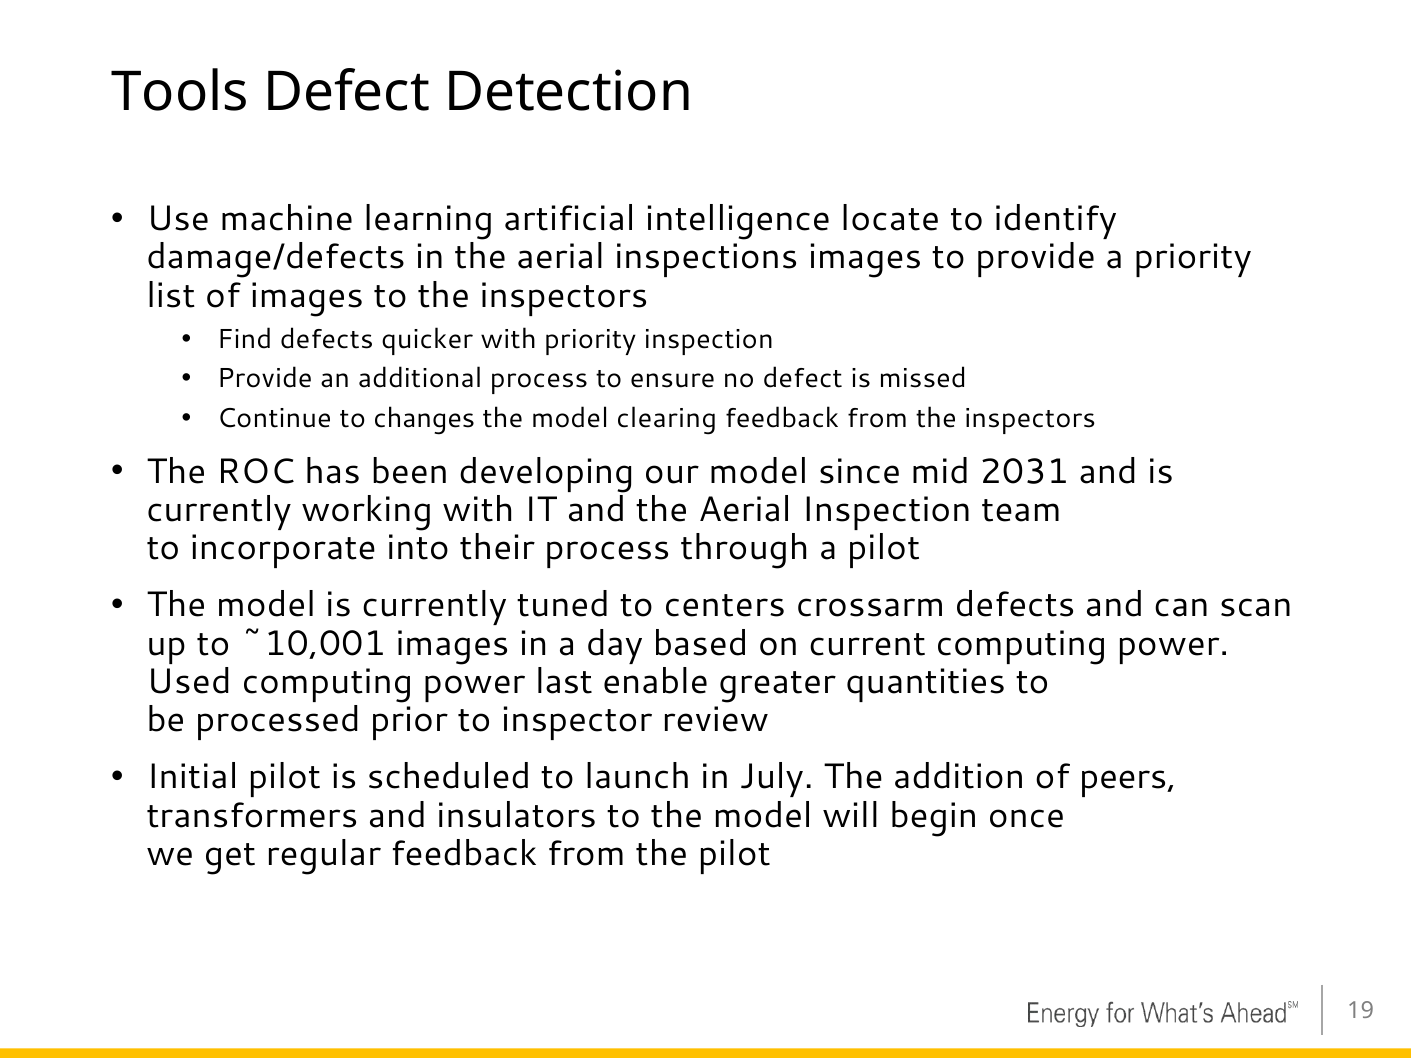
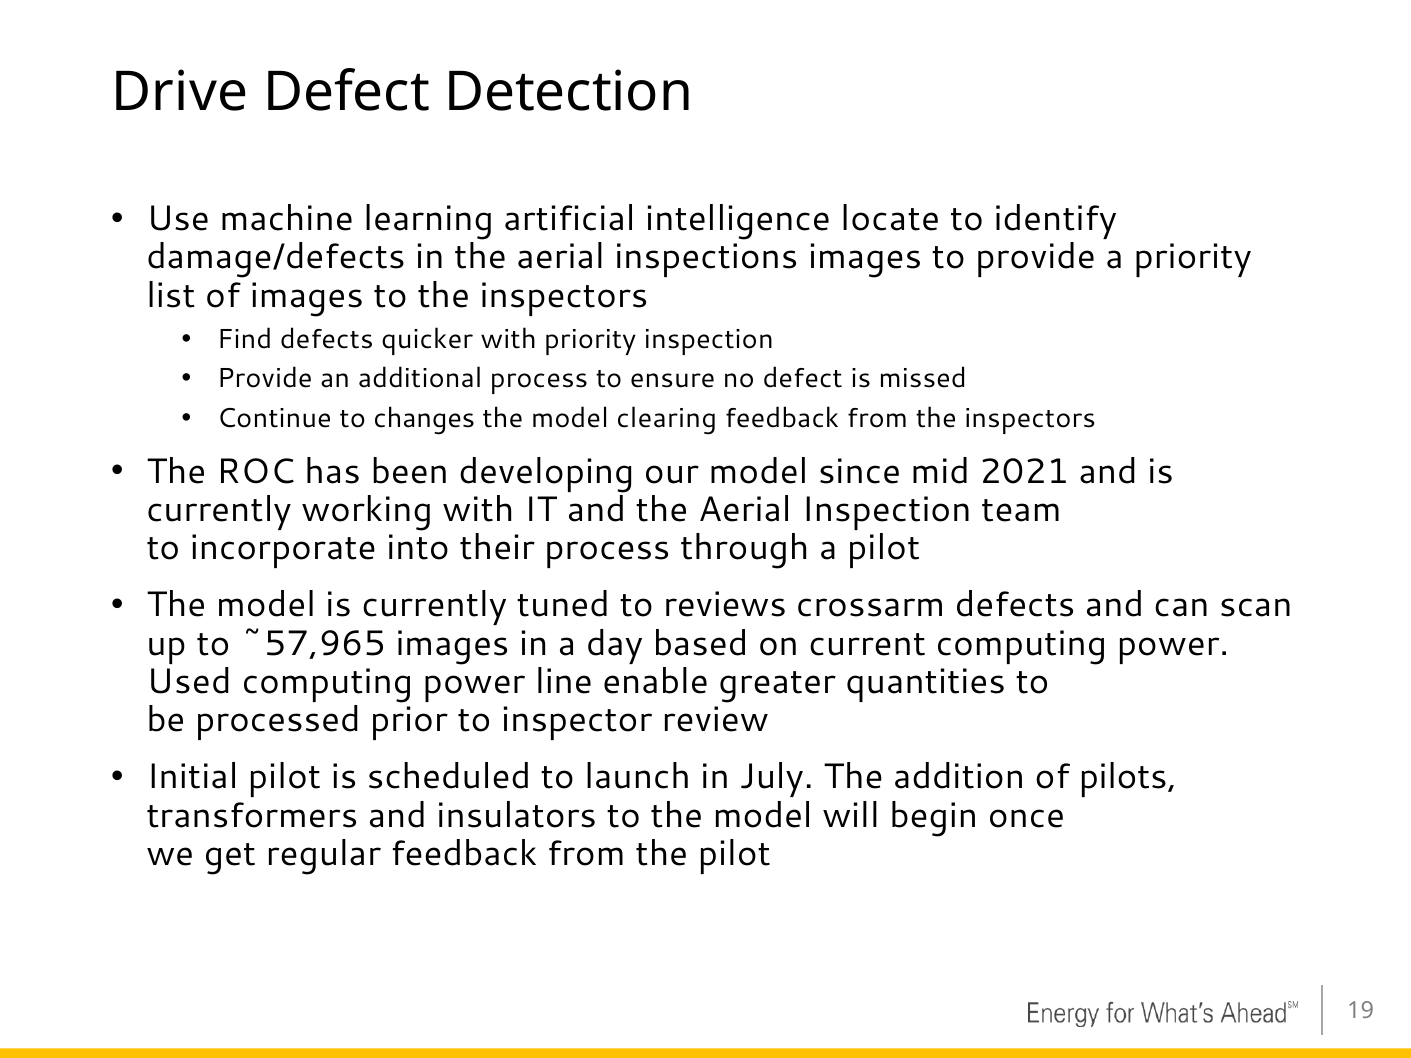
Tools: Tools -> Drive (180, 93)
2031: 2031 -> 2021 (1024, 472)
centers: centers -> reviews (725, 605)
~10,001: ~10,001 -> ~57,965 (313, 644)
last: last -> line (564, 682)
peers: peers -> pilots (1128, 778)
